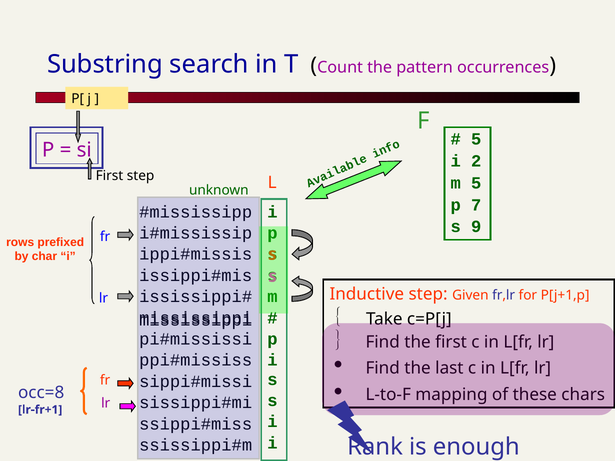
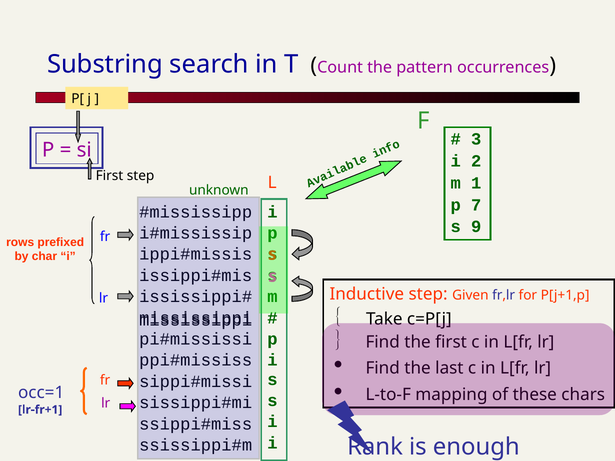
5: 5 -> 3 (476, 139)
m 5: 5 -> 1 (476, 183)
occ=8: occ=8 -> occ=1 (41, 393)
